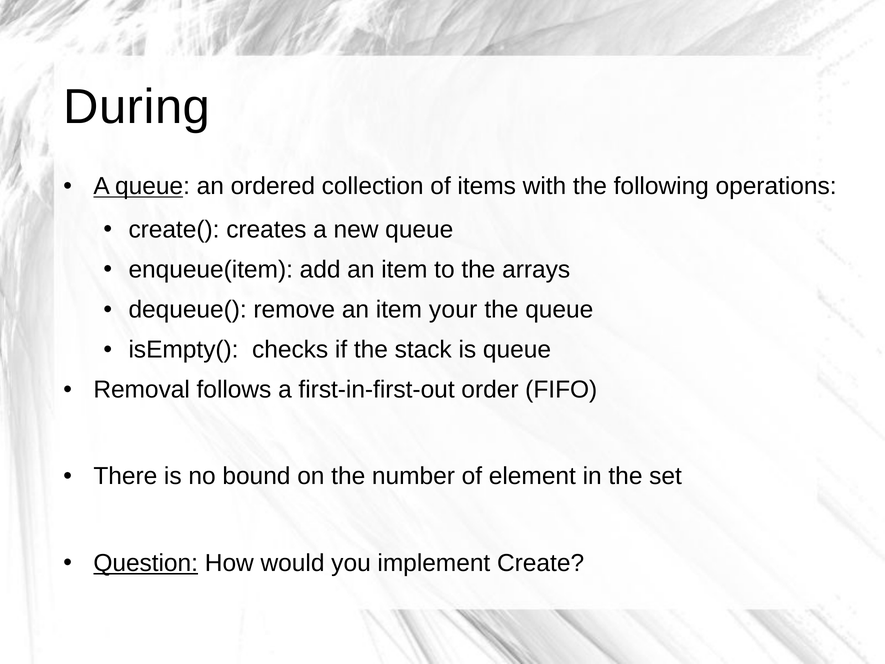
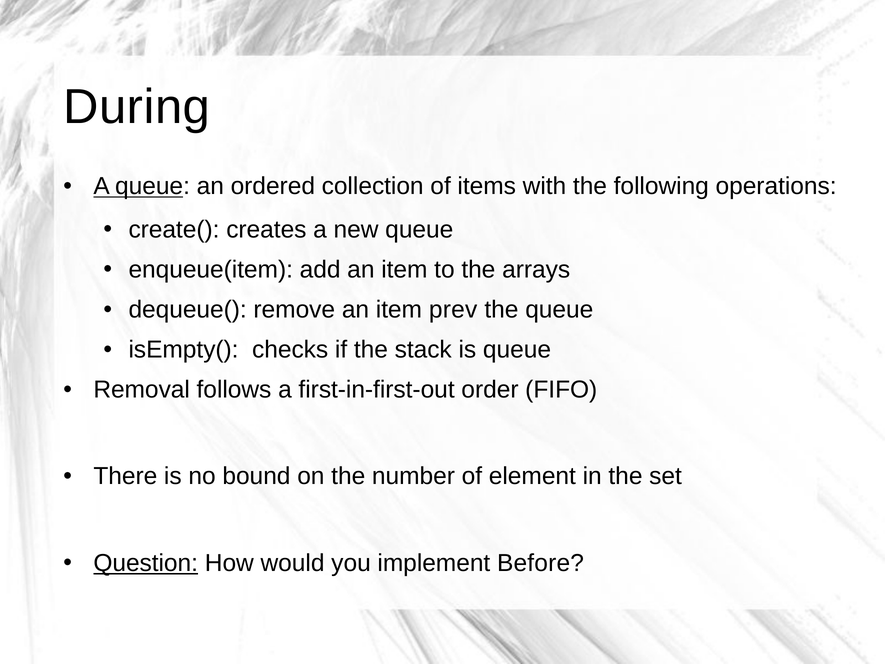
your: your -> prev (453, 310)
Create: Create -> Before (540, 563)
